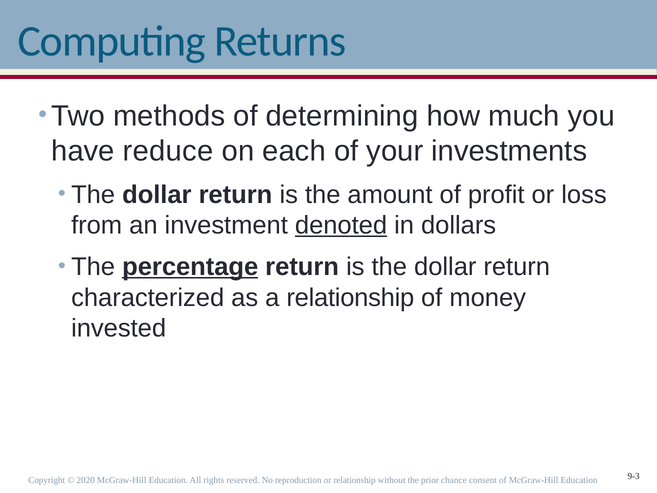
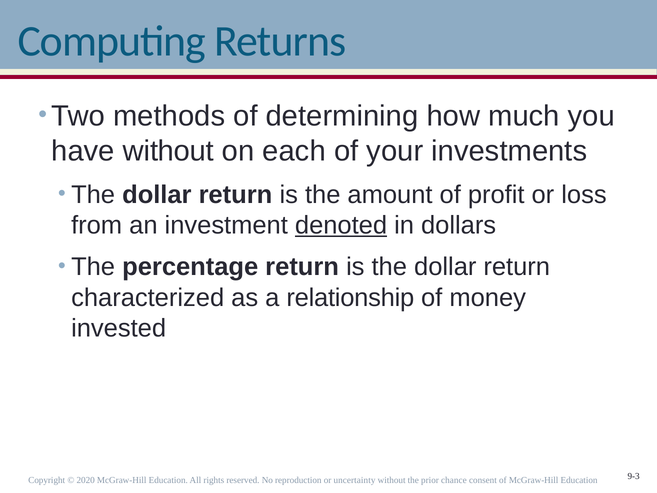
have reduce: reduce -> without (168, 151)
percentage underline: present -> none (190, 267)
or relationship: relationship -> uncertainty (354, 480)
